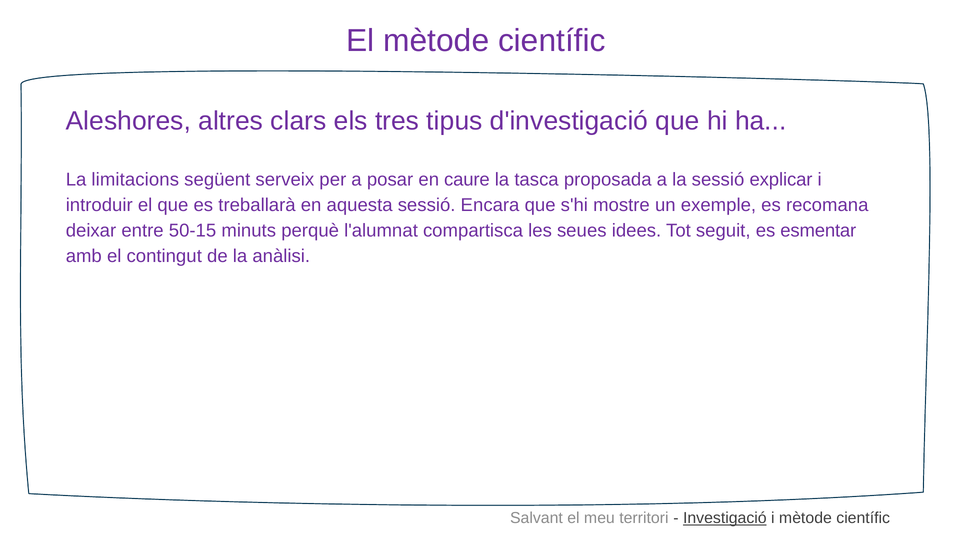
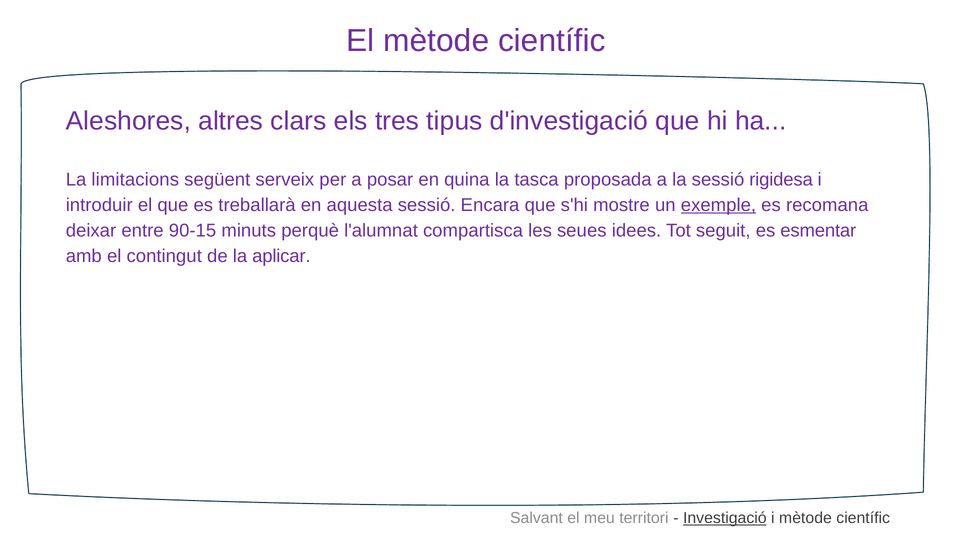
caure: caure -> quina (467, 180)
explicar: explicar -> rigidesa (781, 180)
exemple underline: none -> present (718, 205)
50-15: 50-15 -> 90-15 (193, 231)
anàlisi: anàlisi -> aplicar (281, 256)
